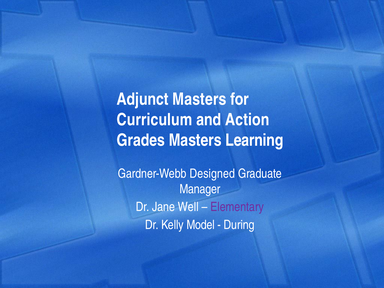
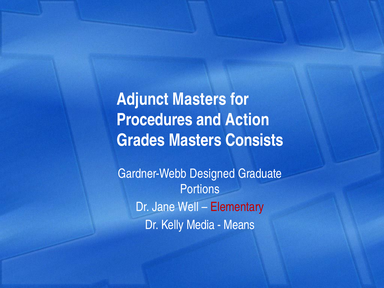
Curriculum: Curriculum -> Procedures (155, 120)
Learning: Learning -> Consists (254, 140)
Manager: Manager -> Portions (200, 189)
Elementary colour: purple -> red (237, 207)
Model: Model -> Media (201, 225)
During: During -> Means (239, 225)
